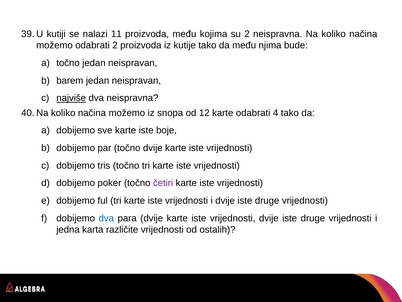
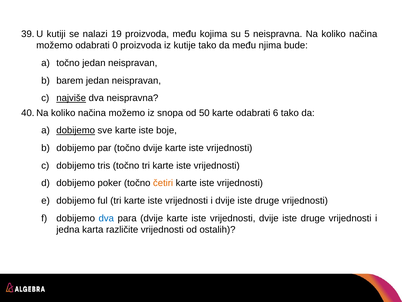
11: 11 -> 19 (116, 34)
su 2: 2 -> 5 (247, 34)
odabrati 2: 2 -> 0 (115, 45)
12: 12 -> 50 (204, 113)
4: 4 -> 6 (276, 113)
dobijemo underline: none -> present (76, 130)
četiri colour: purple -> orange (163, 183)
